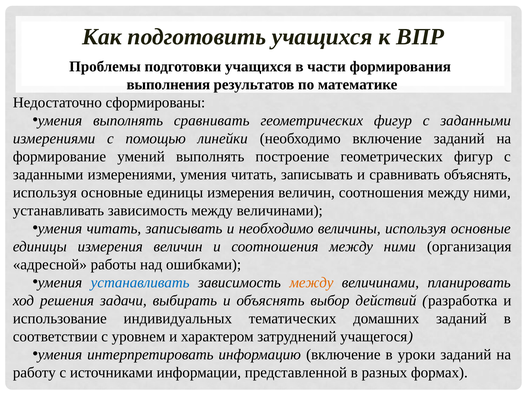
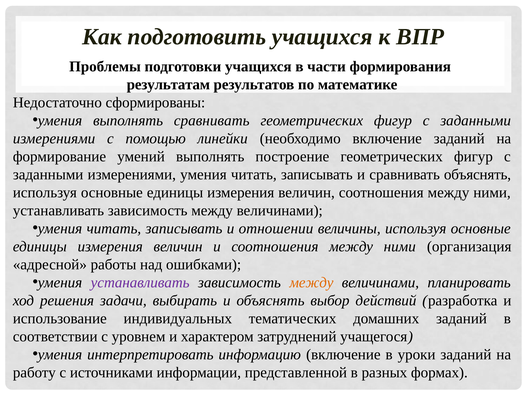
выполнения: выполнения -> результатам (168, 85)
и необходимо: необходимо -> отношении (276, 229)
устанавливать colour: blue -> purple (140, 283)
